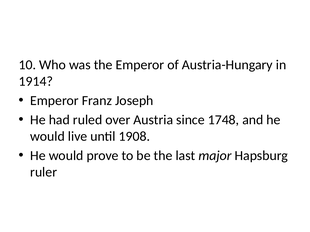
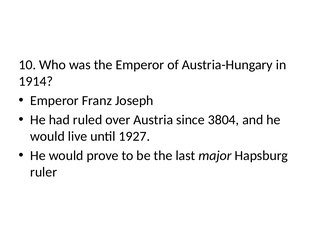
1748: 1748 -> 3804 (223, 120)
1908: 1908 -> 1927 (134, 137)
